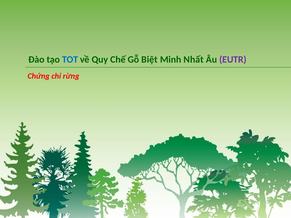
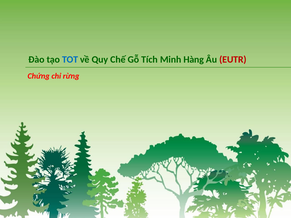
Biệt: Biệt -> Tích (150, 60)
Nhất: Nhất -> Hàng (194, 60)
EUTR colour: purple -> red (233, 60)
